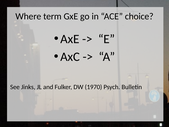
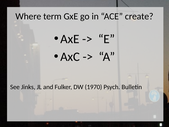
choice: choice -> create (139, 16)
